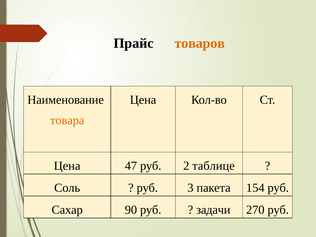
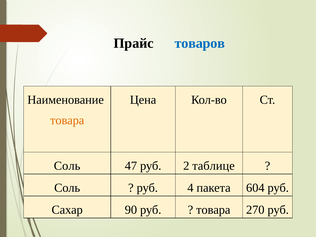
товаров colour: orange -> blue (200, 43)
Цена: Цена -> Соль (67, 166)
3: 3 -> 4 (190, 188)
154: 154 -> 604 (255, 188)
задачи: задачи -> товара (213, 210)
